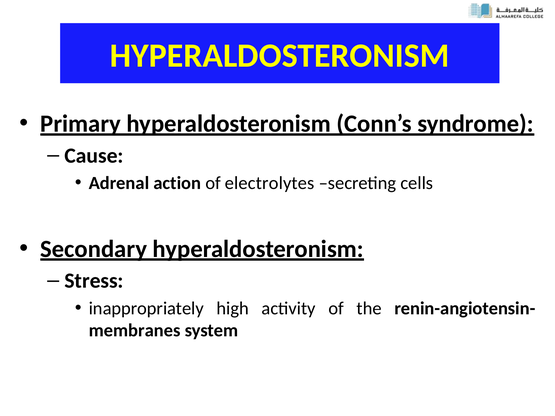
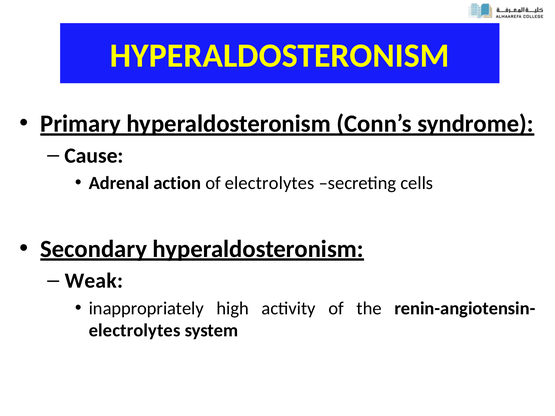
Stress: Stress -> Weak (94, 281)
membranes: membranes -> electrolytes (135, 331)
